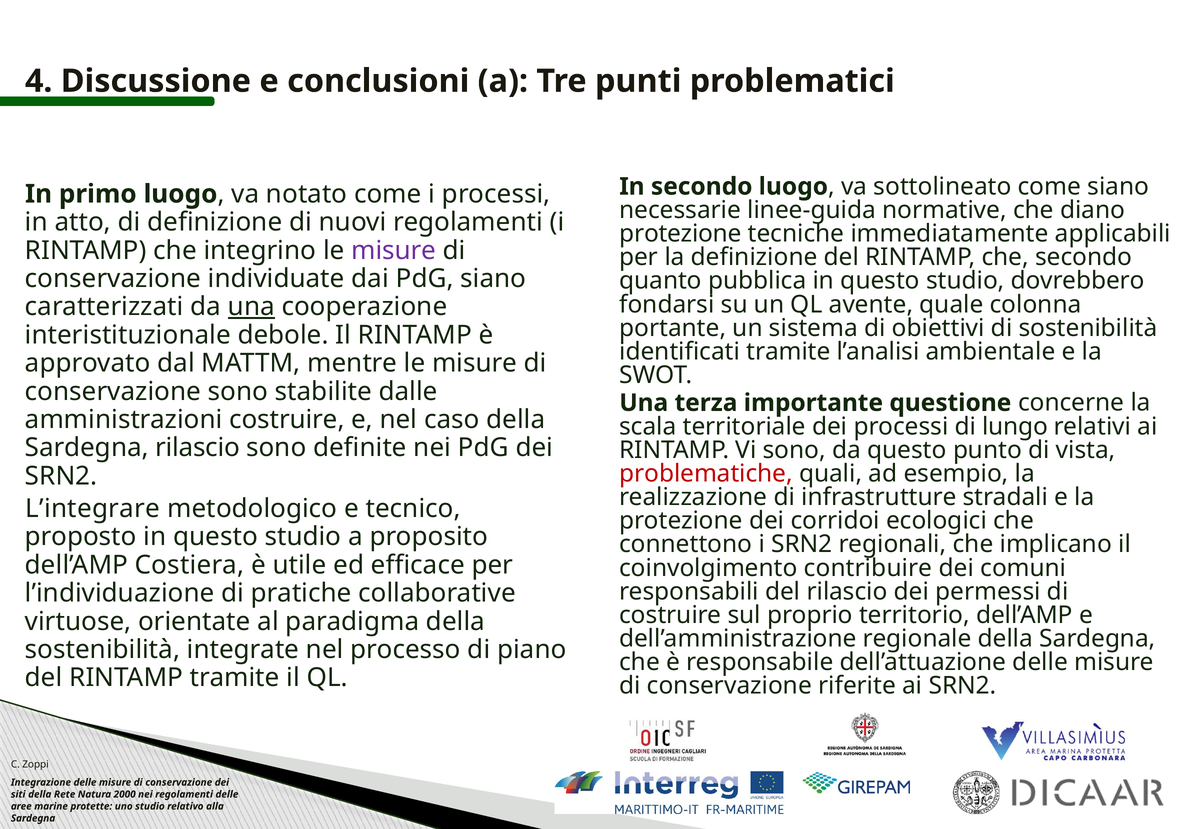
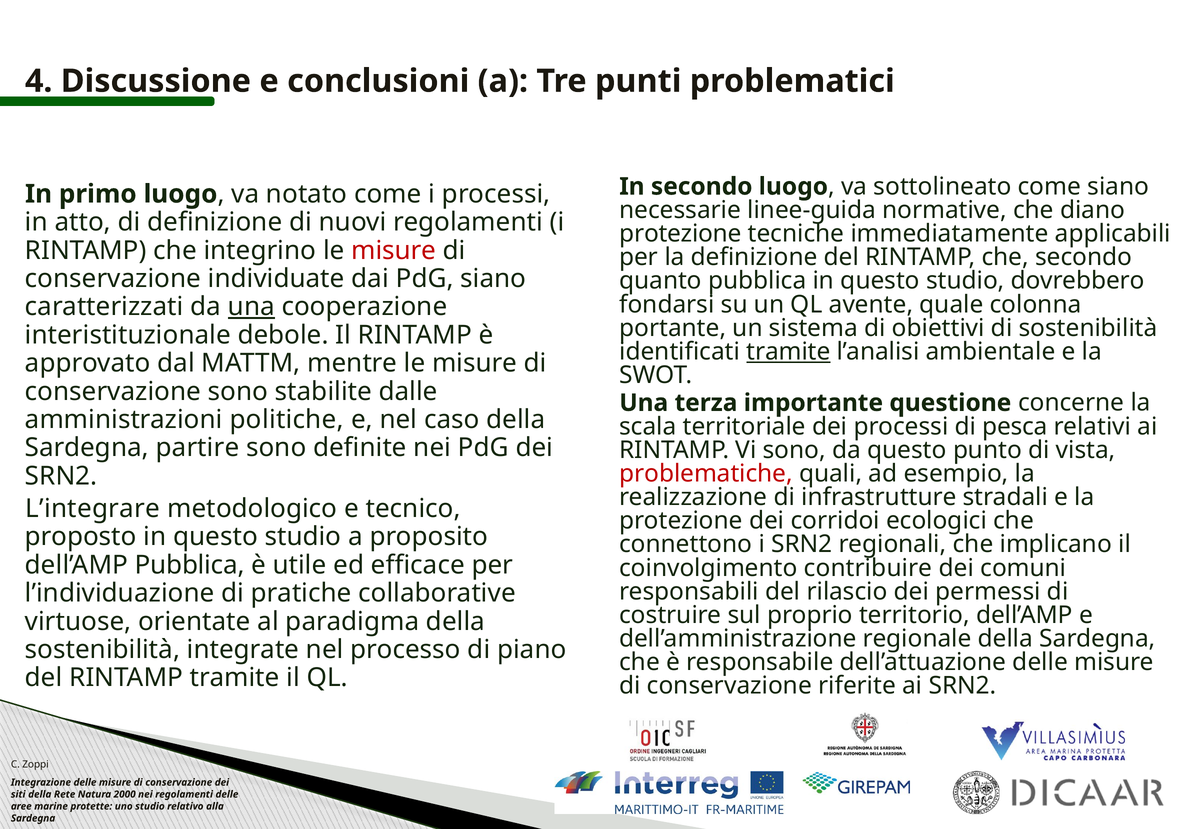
misure colour: purple -> red (394, 250)
tramite underline: none -> present (788, 352)
amministrazioni costruire: costruire -> politiche (287, 419)
lungo: lungo -> pesca (1015, 426)
Sardegna rilascio: rilascio -> partire (197, 448)
dell’AMP Costiera: Costiera -> Pubblica (190, 565)
